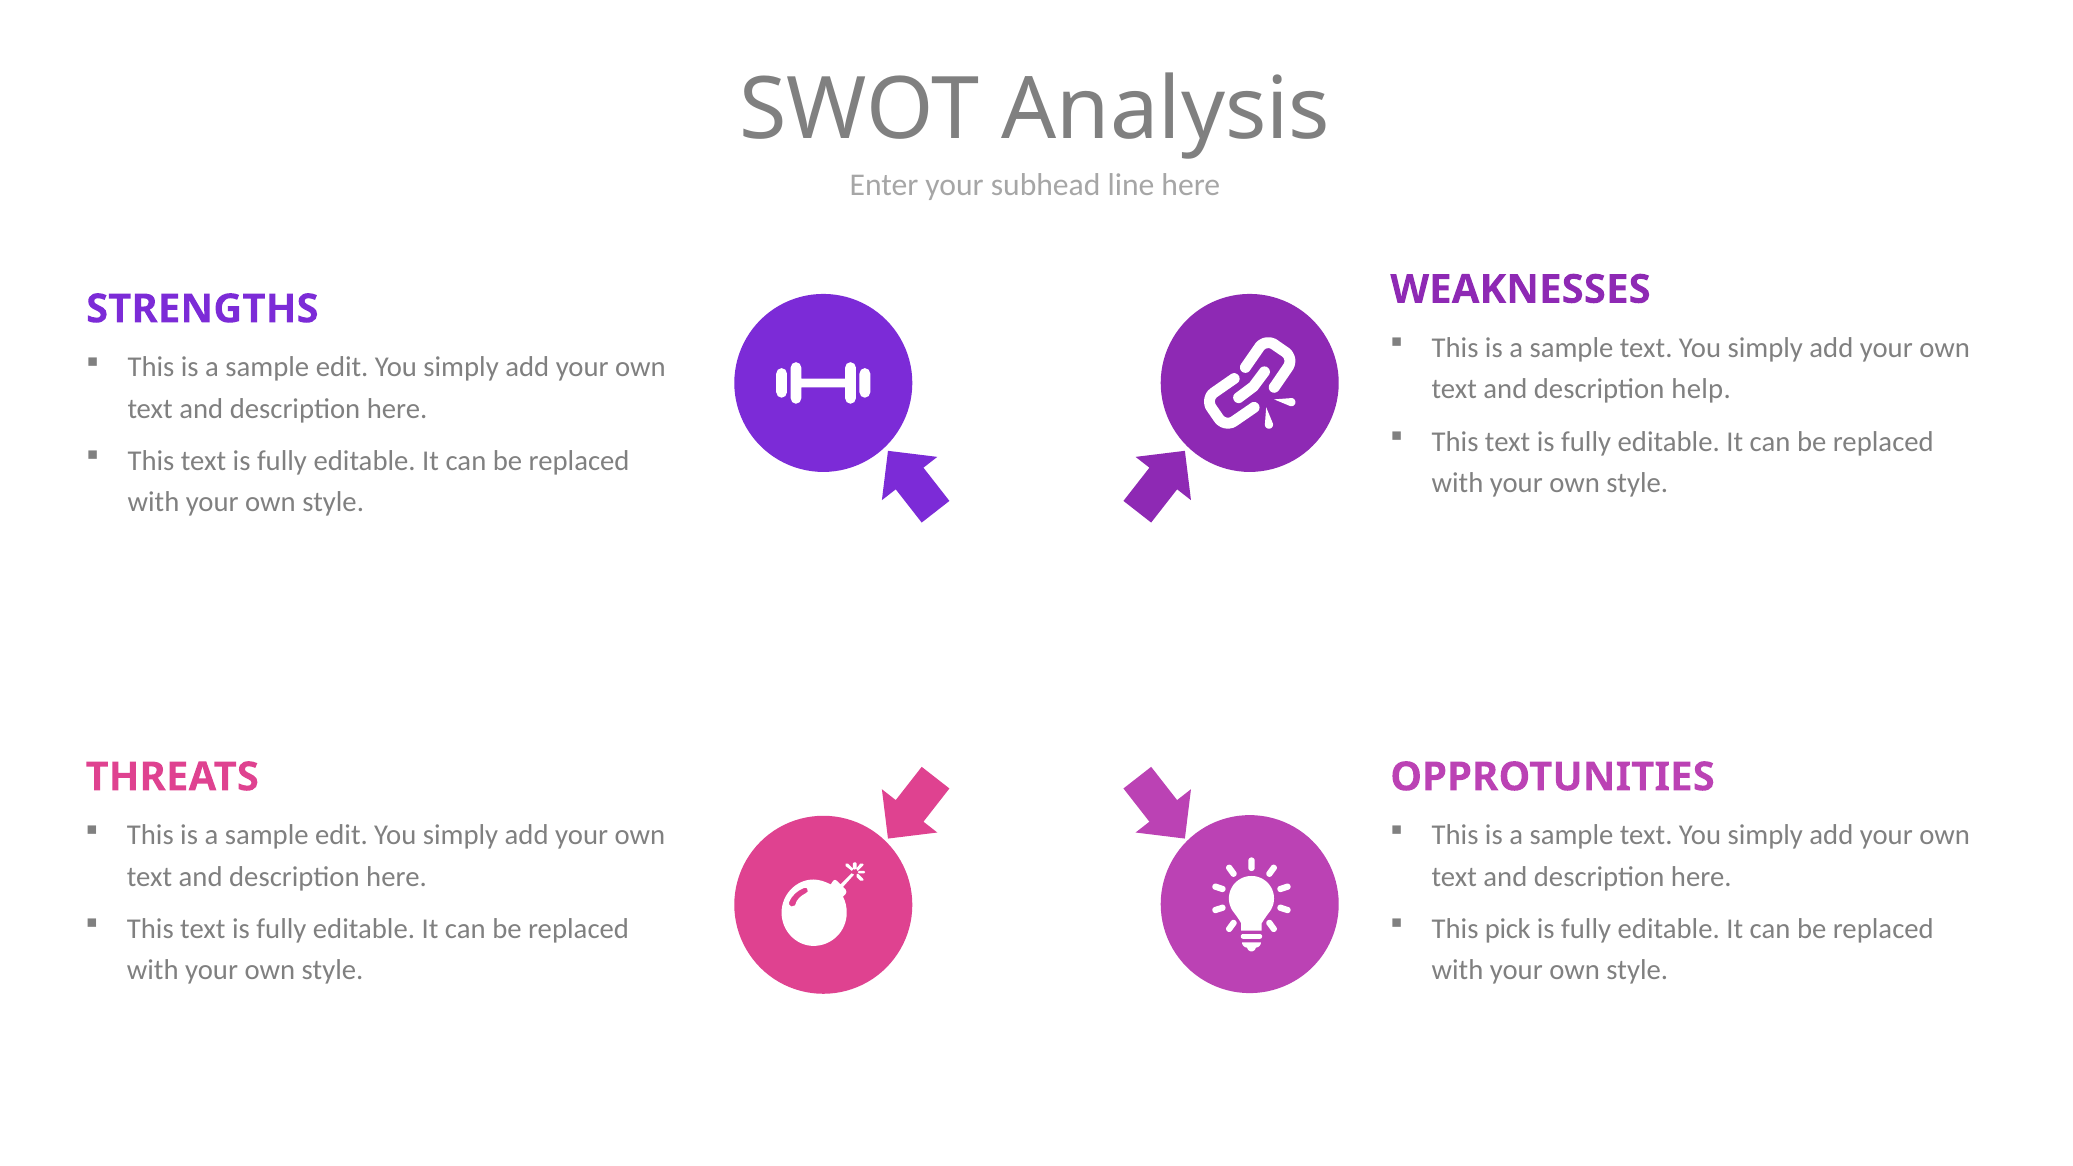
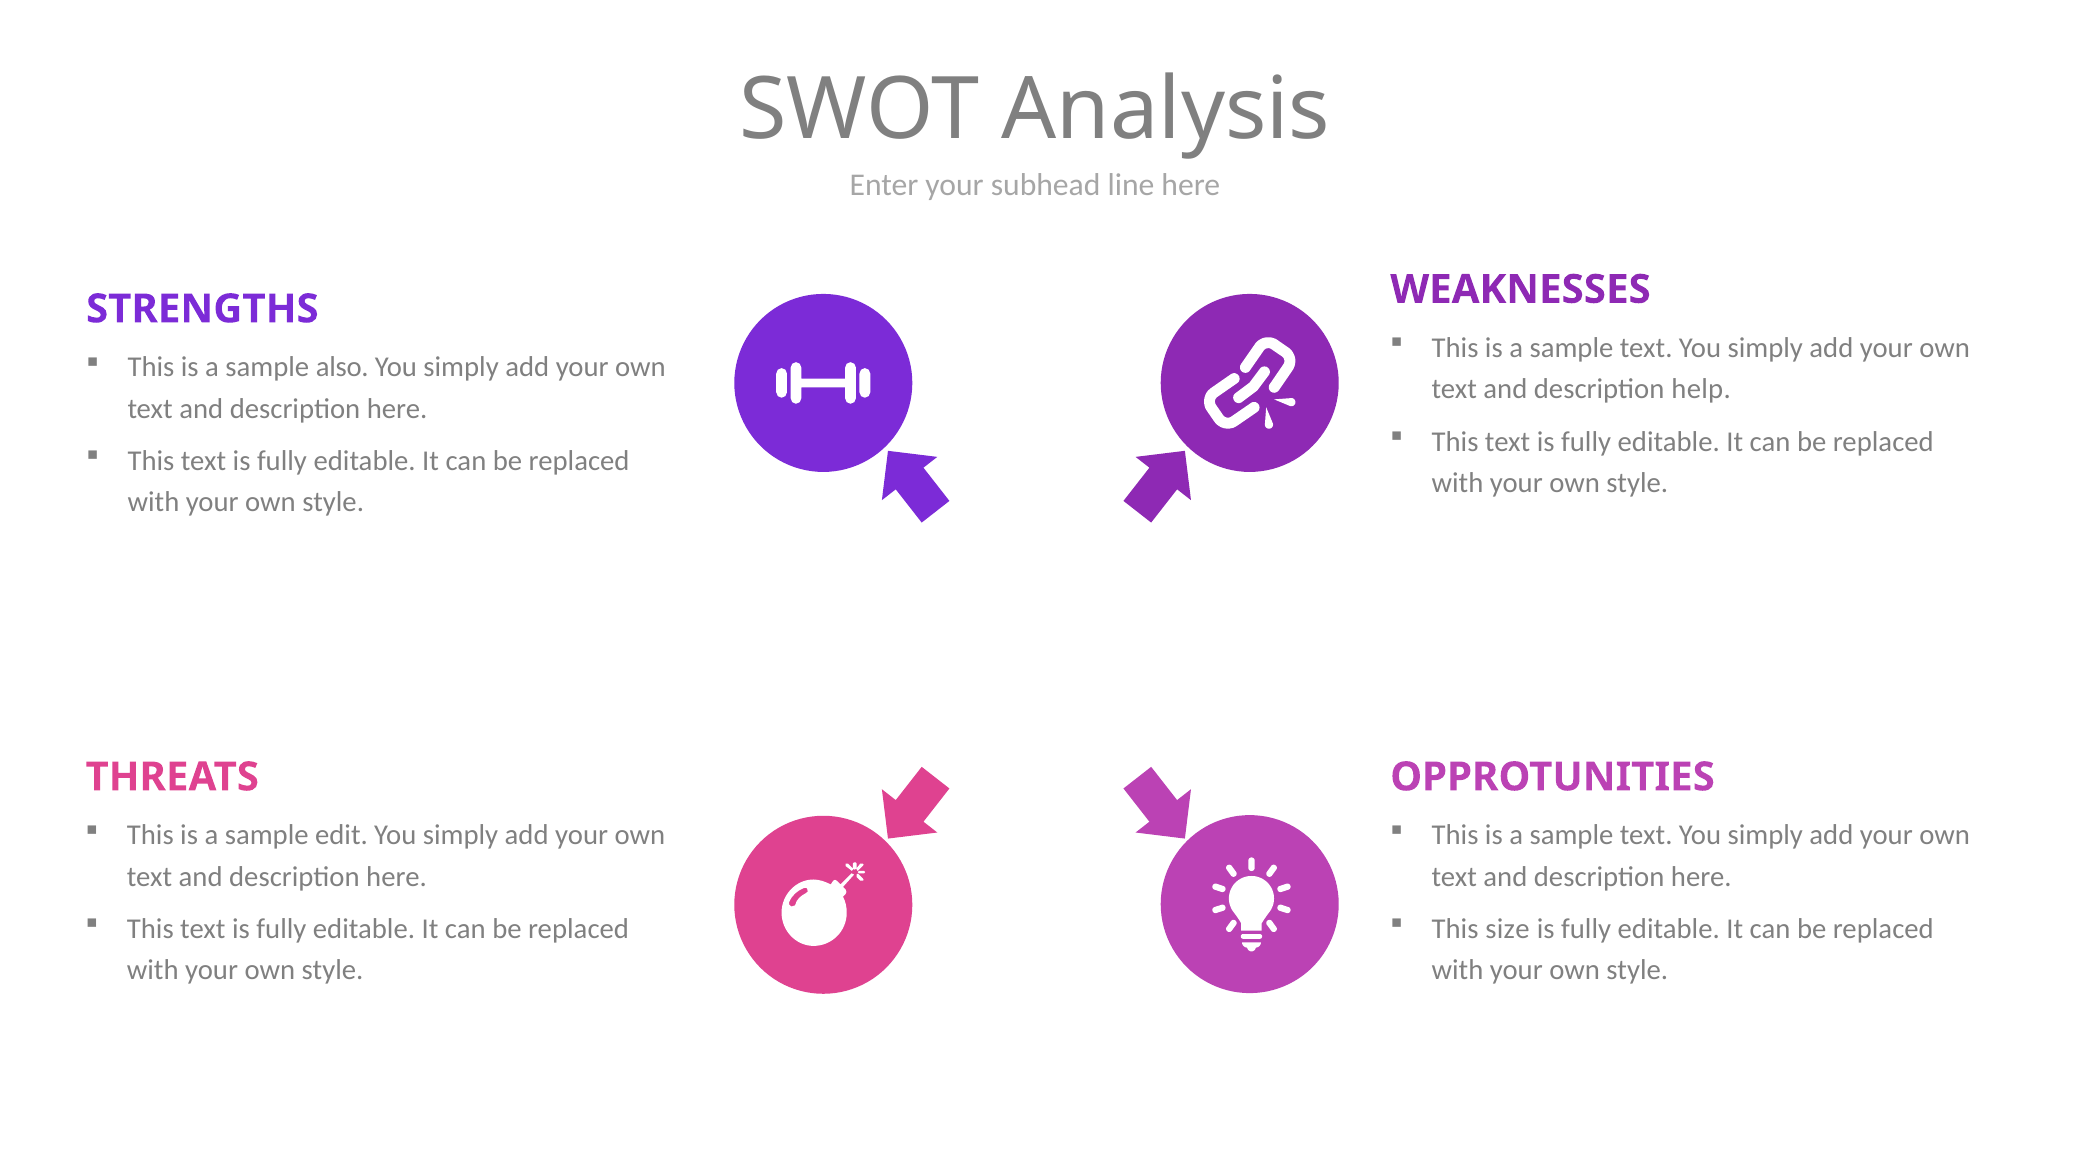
edit: edit -> also (342, 367)
pick: pick -> size (1507, 929)
